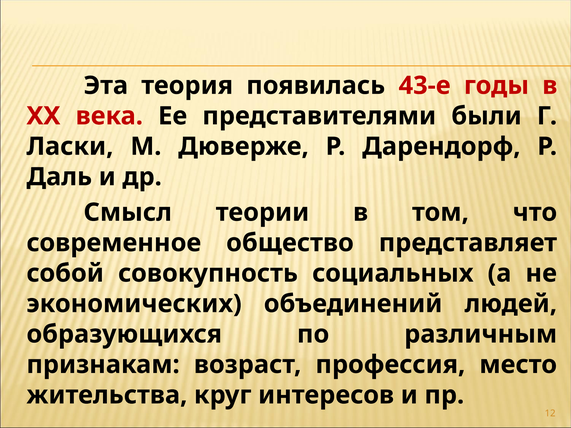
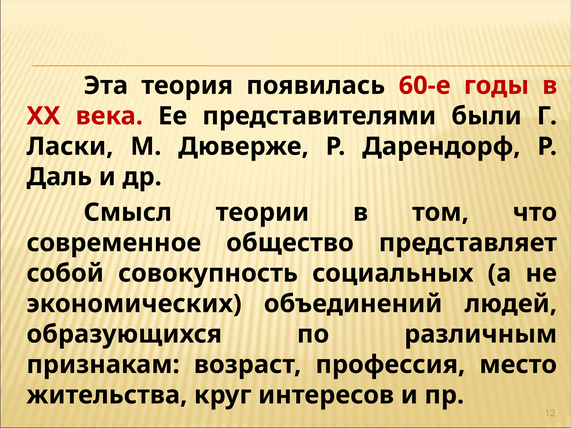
43-е: 43-е -> 60-е (425, 86)
